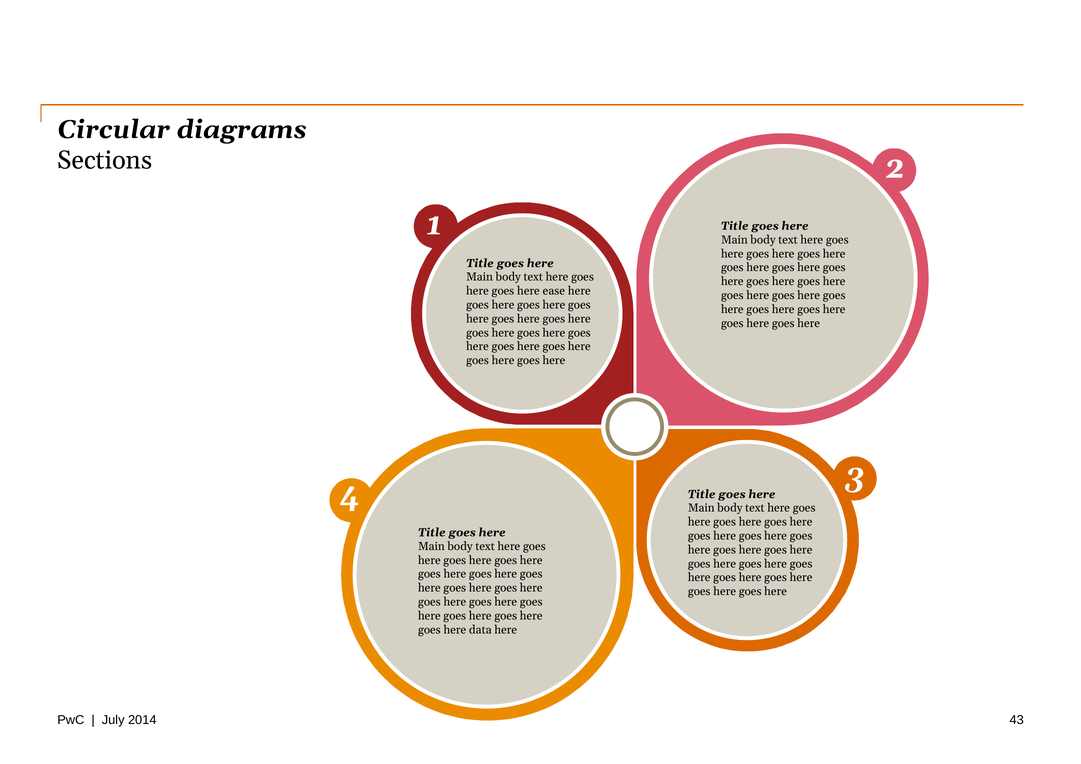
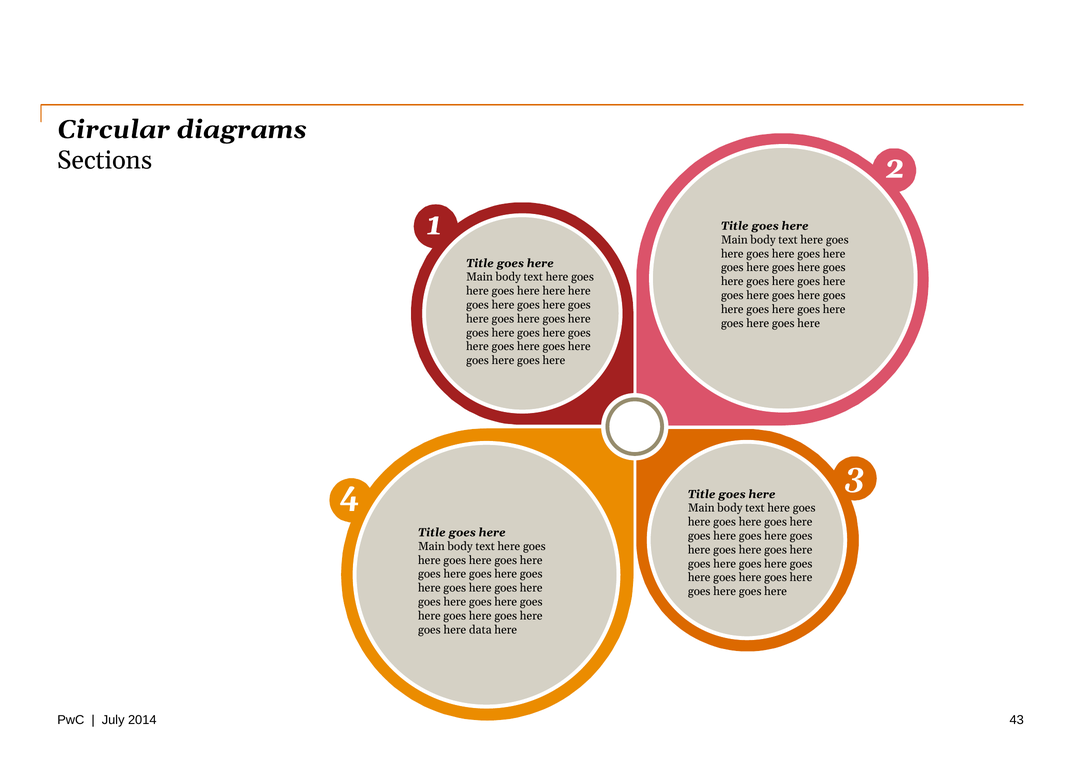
goes here ease: ease -> here (554, 291)
